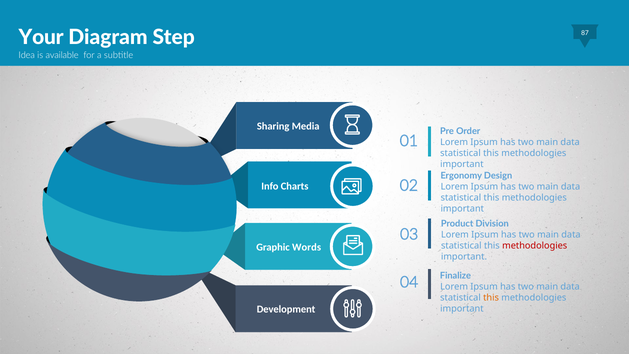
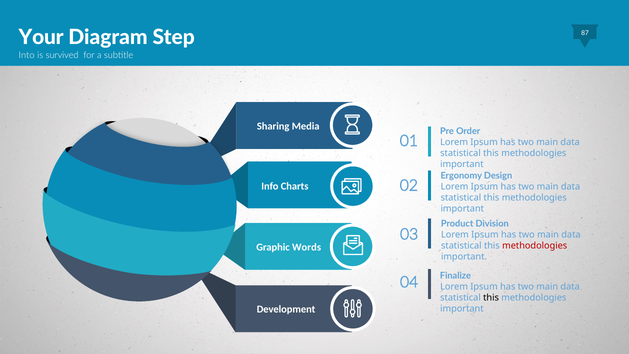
Idea: Idea -> Into (27, 55)
available: available -> survived (62, 55)
this colour: orange -> black (491, 298)
